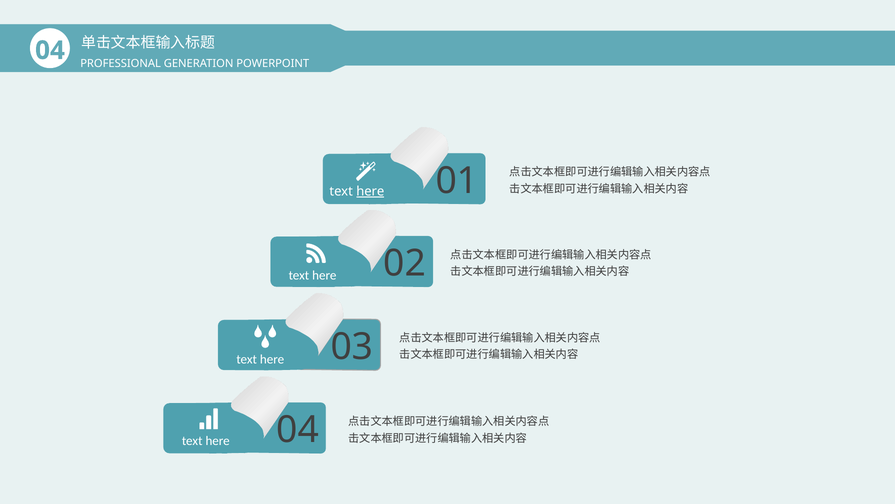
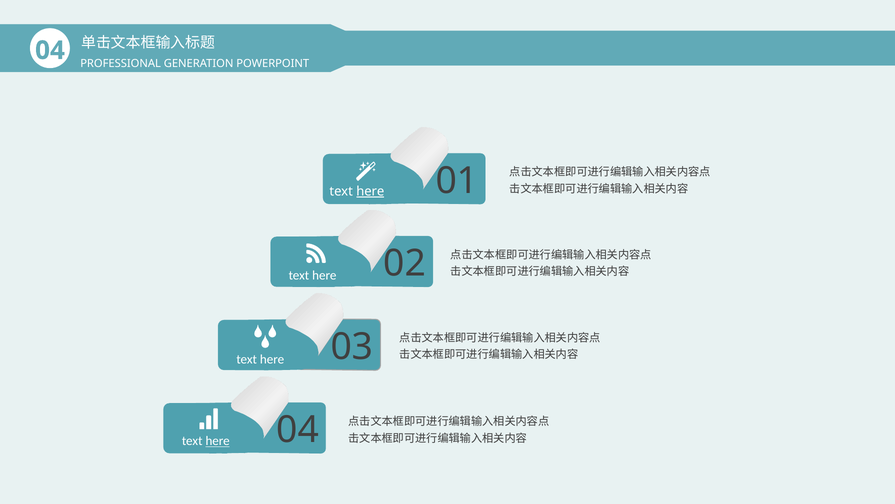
here underline: none -> present (218, 441)
